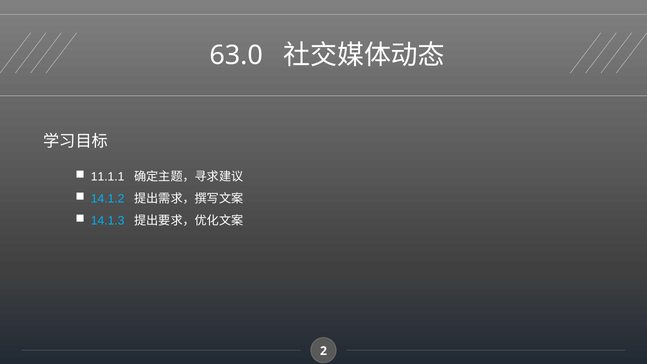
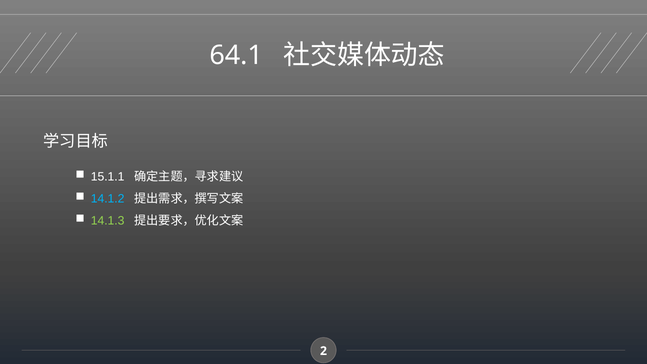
63.0: 63.0 -> 64.1 (236, 55)
11.1.1: 11.1.1 -> 15.1.1 (108, 177)
14.1.3 colour: light blue -> light green (108, 221)
